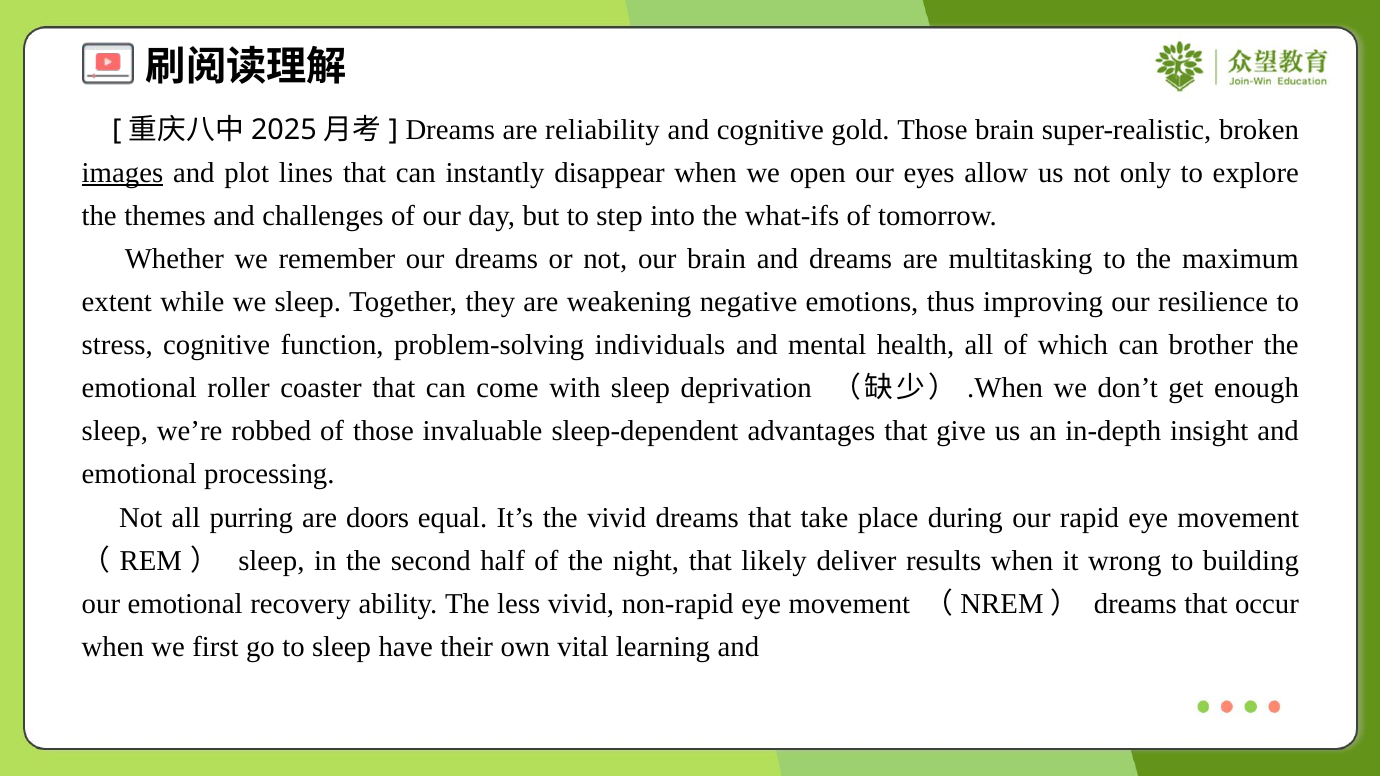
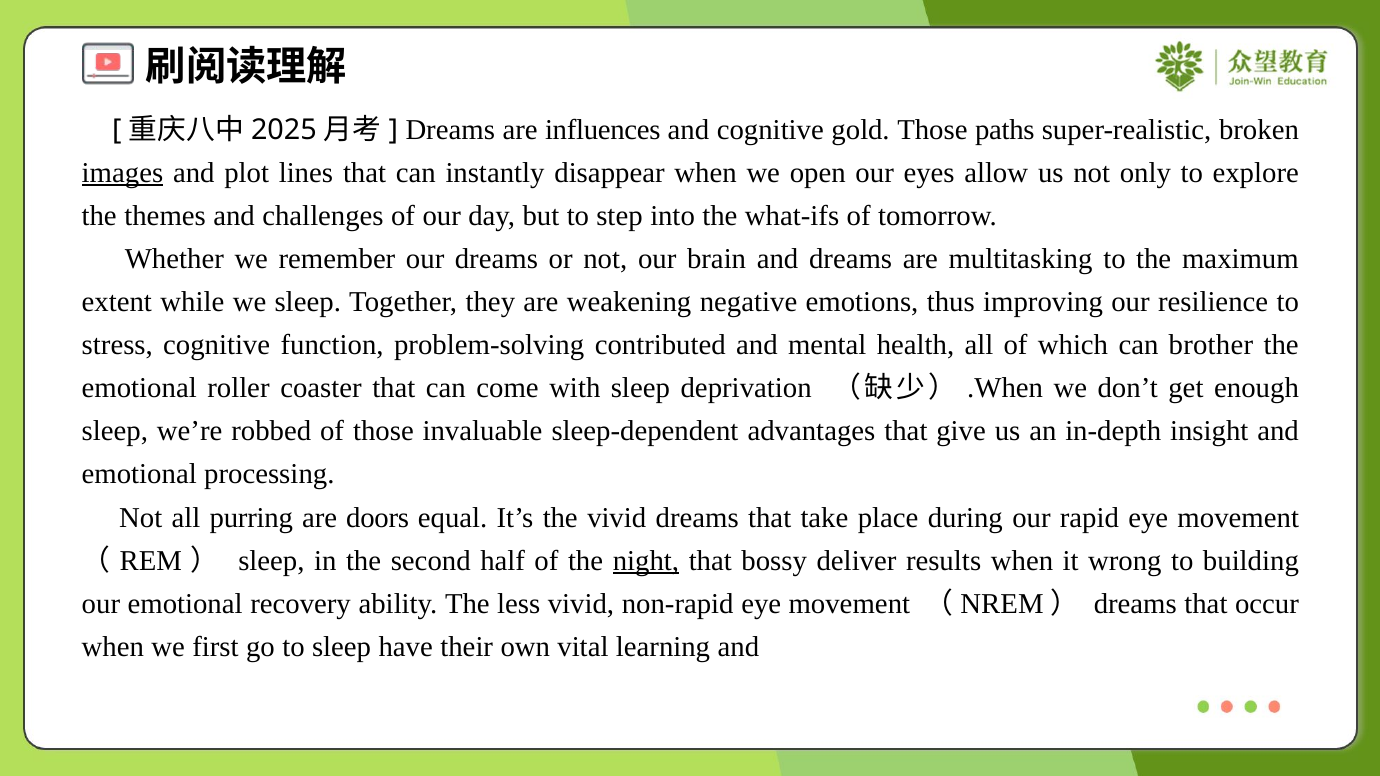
reliability: reliability -> influences (603, 130)
Those brain: brain -> paths (1005, 130)
individuals: individuals -> contributed (660, 345)
night underline: none -> present (646, 561)
likely: likely -> bossy (774, 561)
